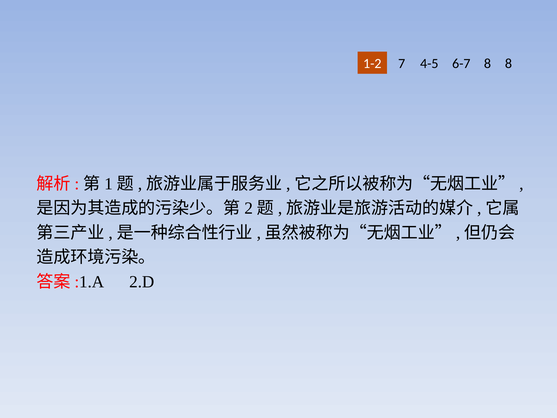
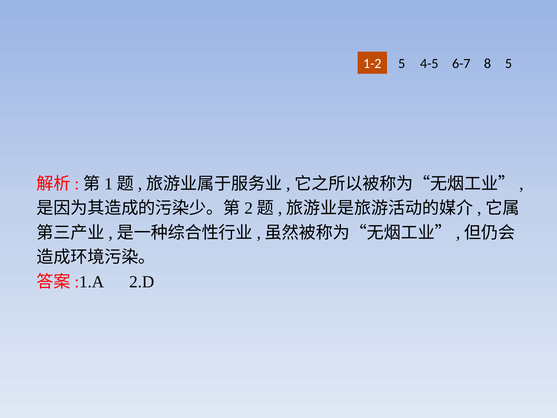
1-2 7: 7 -> 5 (402, 64)
8 8: 8 -> 5 (508, 64)
